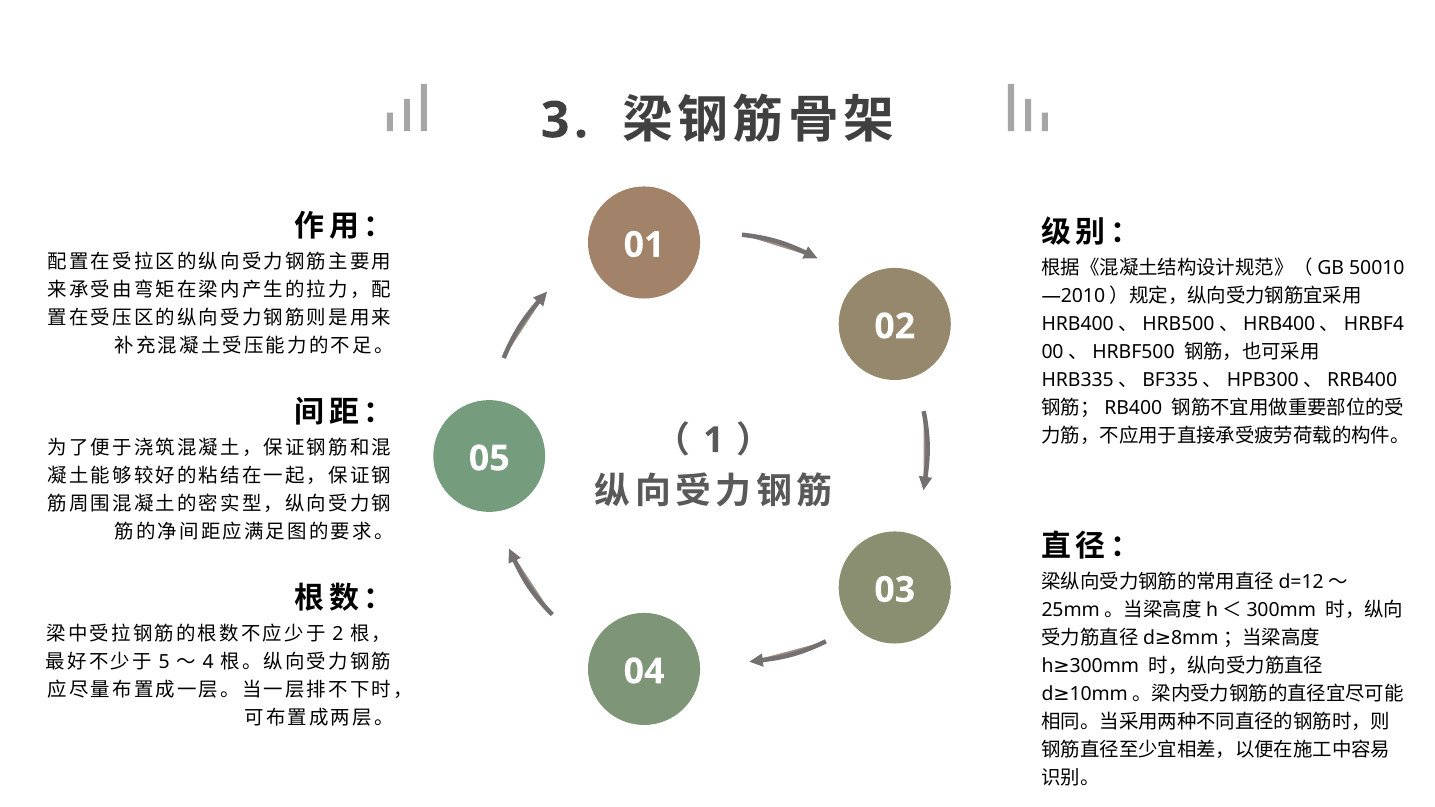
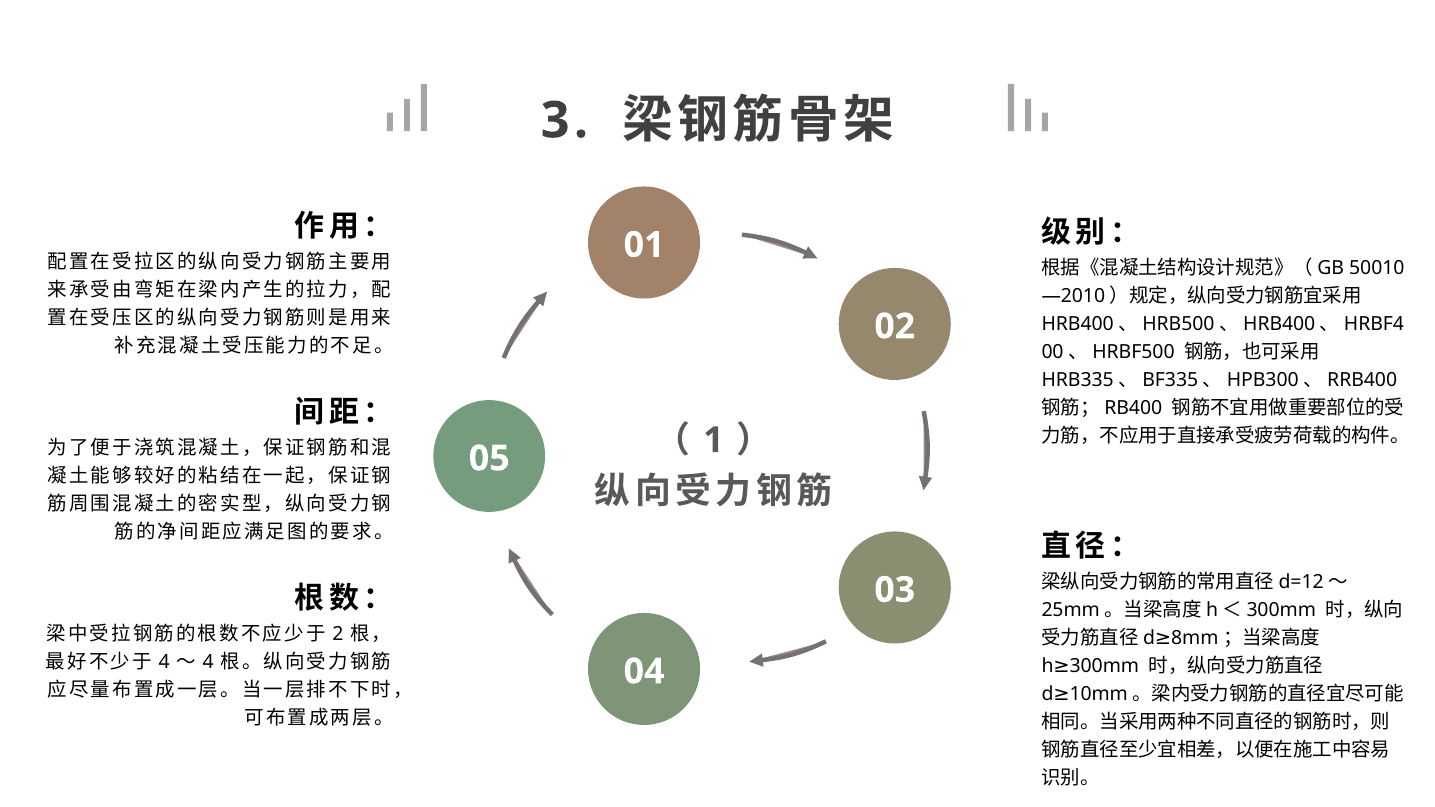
5: 5 -> 4 (164, 662)
